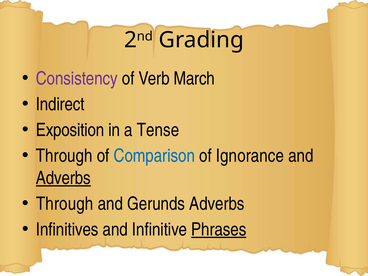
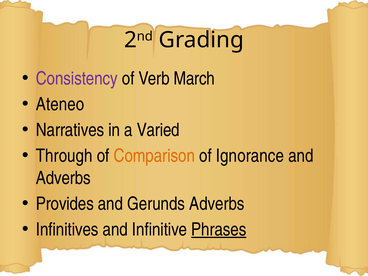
Indirect: Indirect -> Ateneo (60, 104)
Exposition: Exposition -> Narratives (70, 130)
Tense: Tense -> Varied (158, 130)
Comparison colour: blue -> orange (154, 156)
Adverbs underline: present -> none (63, 178)
Through: Through -> Provides (65, 204)
